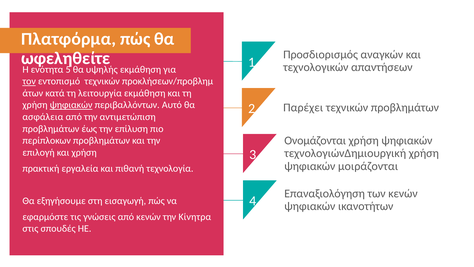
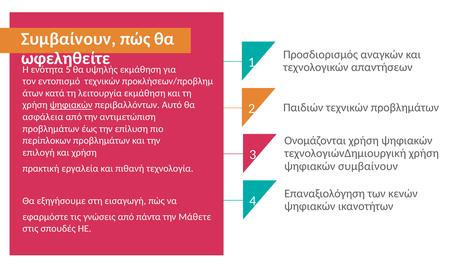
Πλατφόρμα: Πλατφόρμα -> Συμβαίνουν (69, 39)
τον underline: present -> none (29, 81)
Παρέχει: Παρέχει -> Παιδιών (303, 107)
ψηφιακών μοιράζονται: μοιράζονται -> συμβαίνουν (368, 166)
από κενών: κενών -> πάντα (148, 217)
Κίνητρα: Κίνητρα -> Μάθετε (195, 217)
